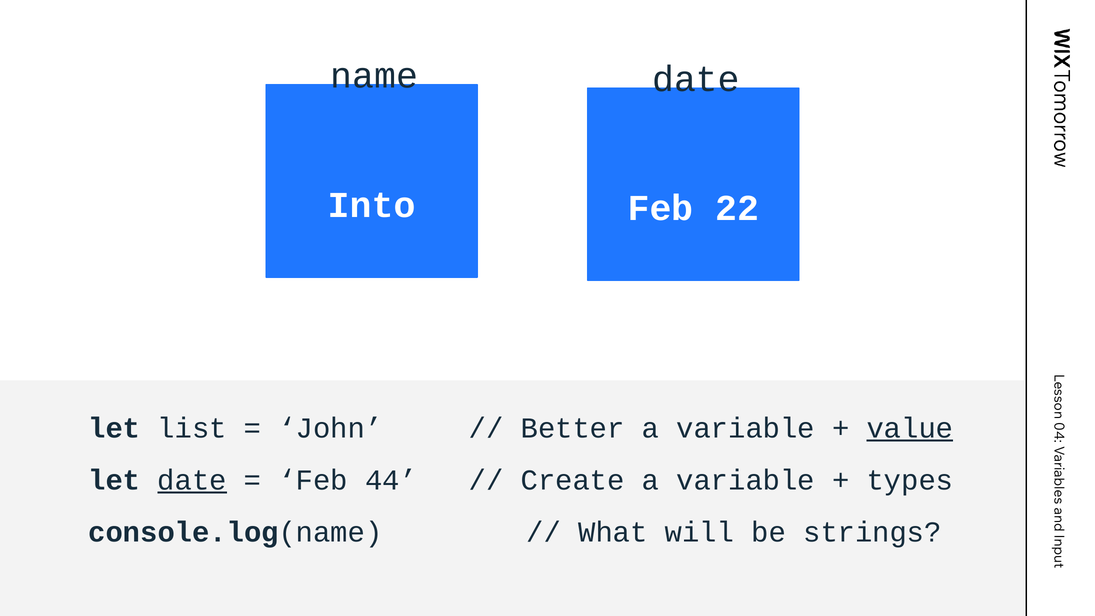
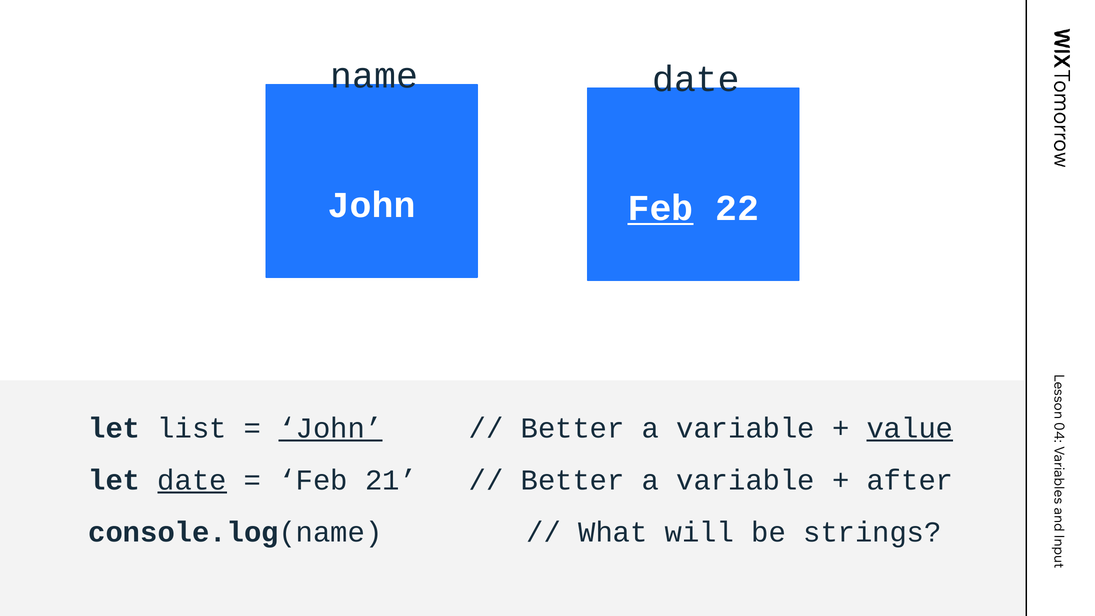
Into: Into -> John (372, 205)
Feb underline: none -> present (661, 208)
John underline: none -> present (330, 428)
44: 44 -> 21 (391, 480)
Create: Create -> Better (573, 480)
types: types -> after (910, 480)
